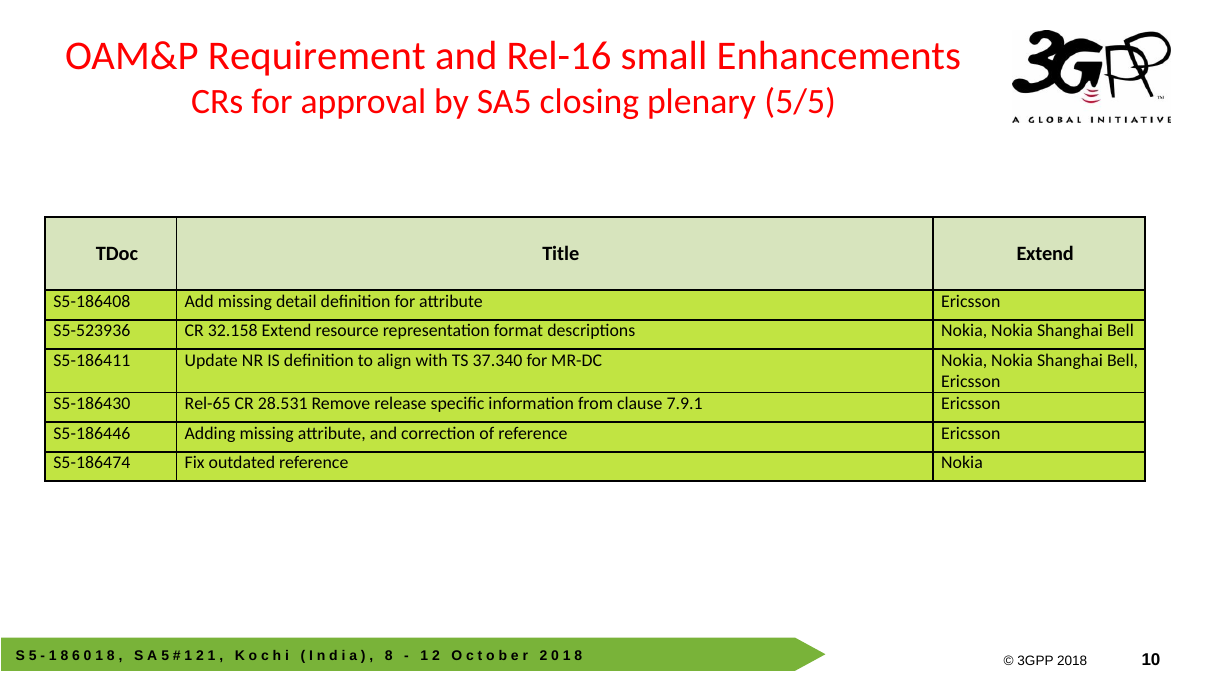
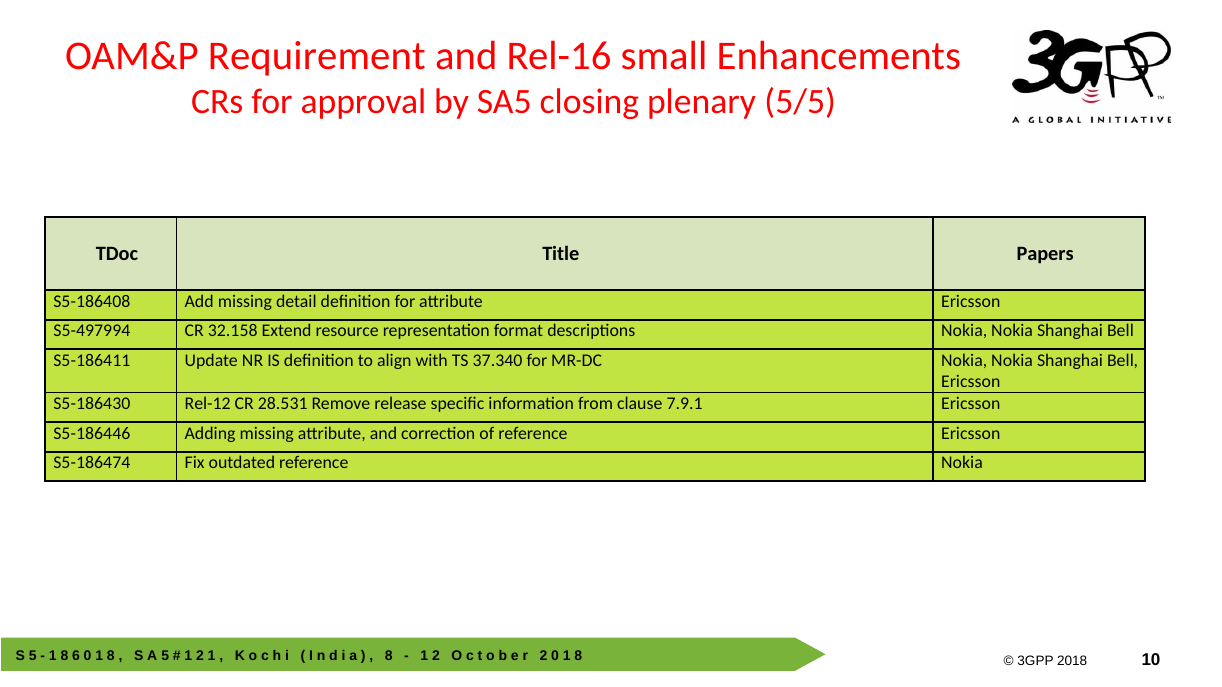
Title Extend: Extend -> Papers (1045, 254)
S5-523936: S5-523936 -> S5-497994 (92, 331)
Rel-65: Rel-65 -> Rel-12 (208, 404)
